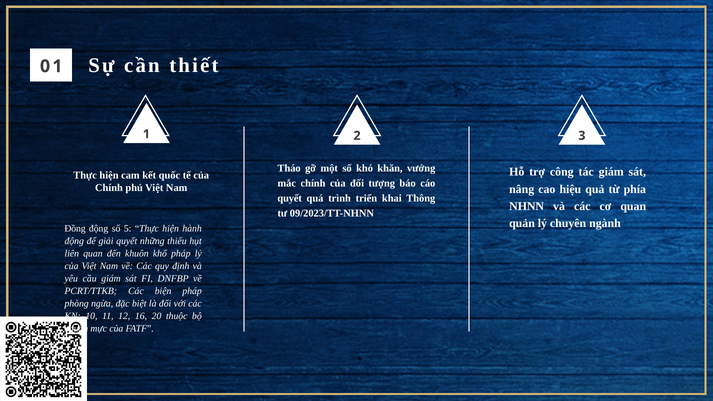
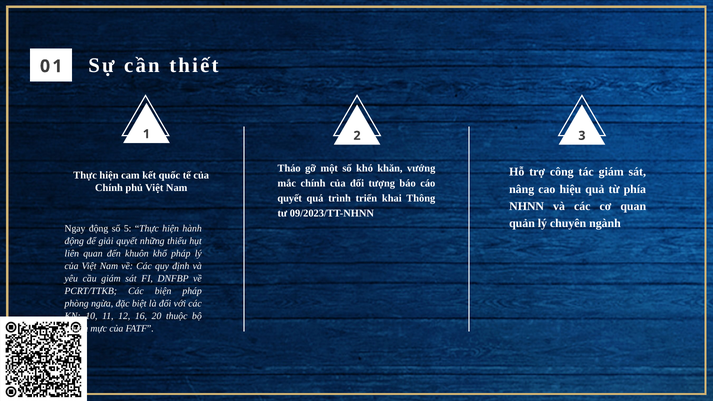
Đồng: Đồng -> Ngay (75, 228)
